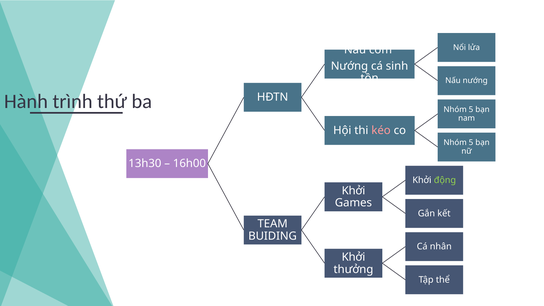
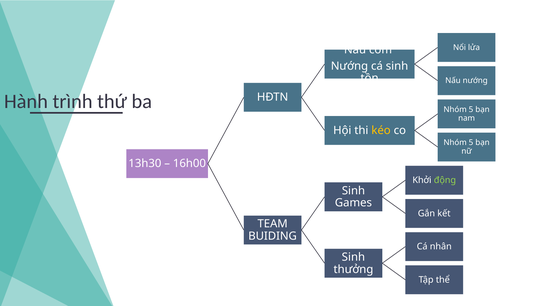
kéo colour: pink -> yellow (381, 130)
Khởi: Khởi -> Sinh (353, 191)
Khởi: Khởi -> Sinh (353, 257)
